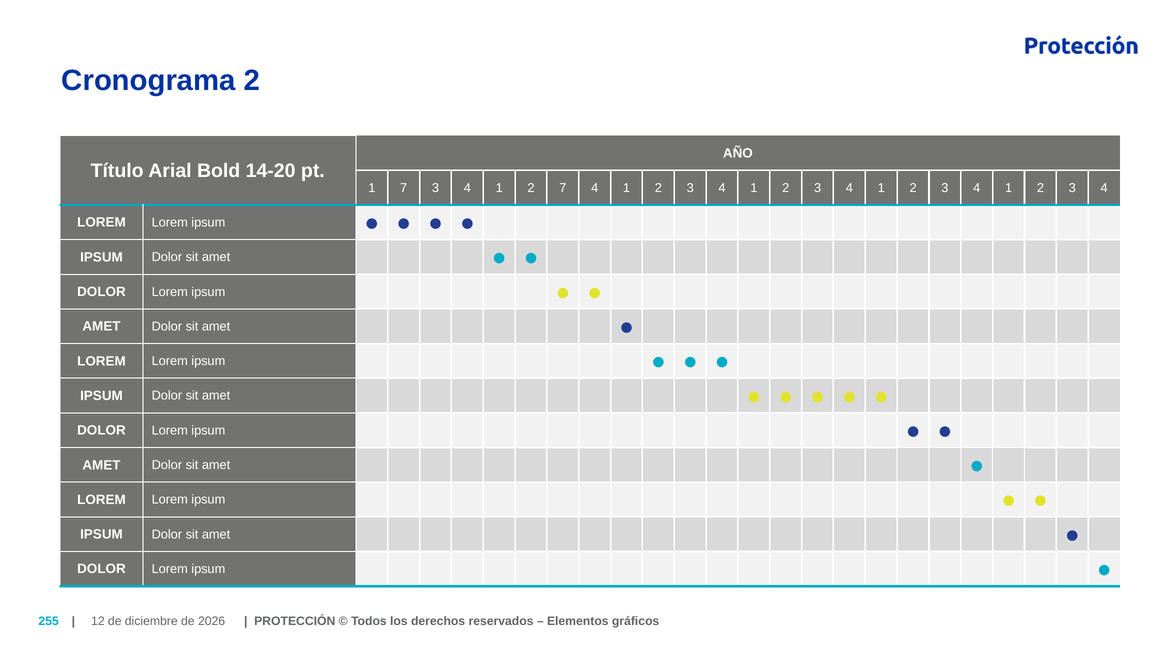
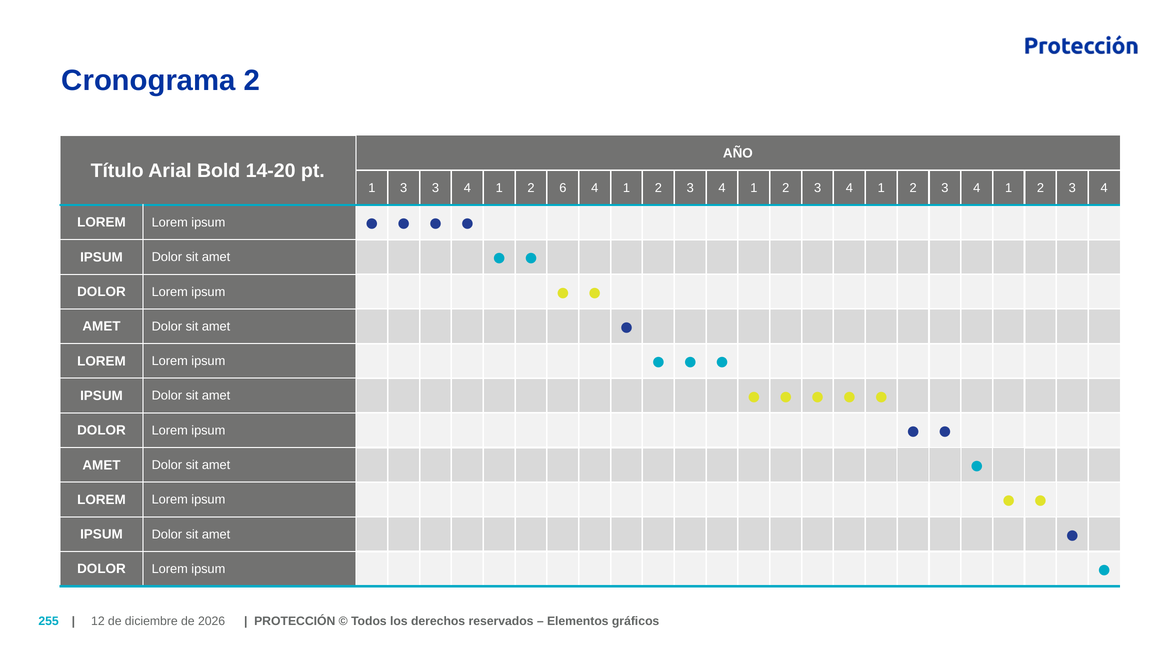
1 7: 7 -> 3 (404, 188)
2 7: 7 -> 6 (563, 188)
